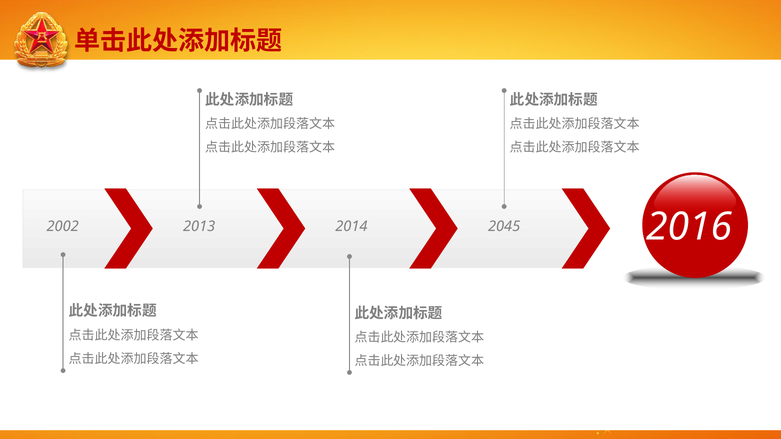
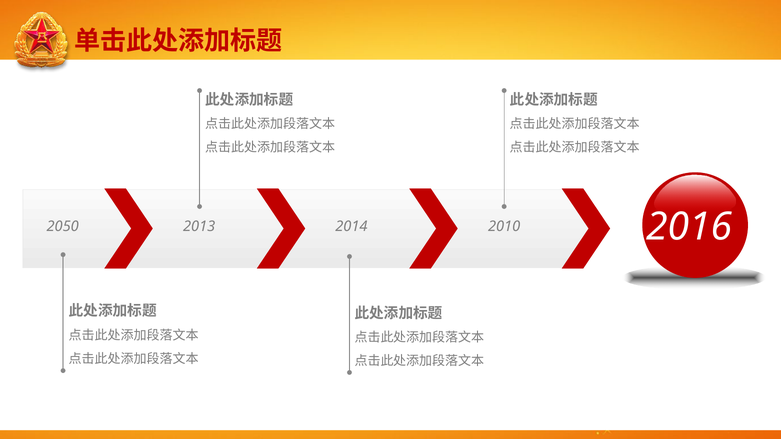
2002: 2002 -> 2050 (63, 227)
2045: 2045 -> 2010 (504, 227)
